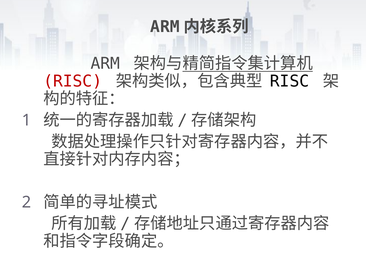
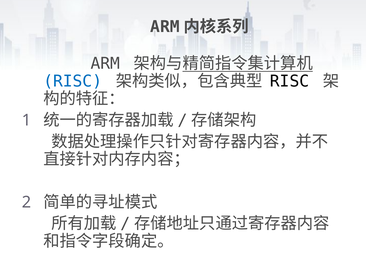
RISC colour: red -> blue (73, 81)
